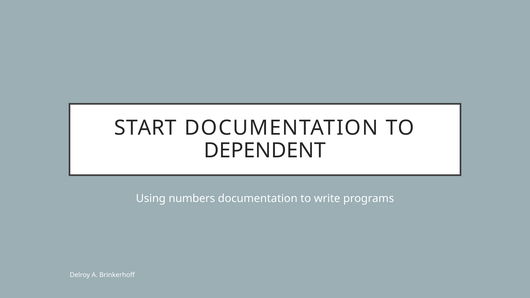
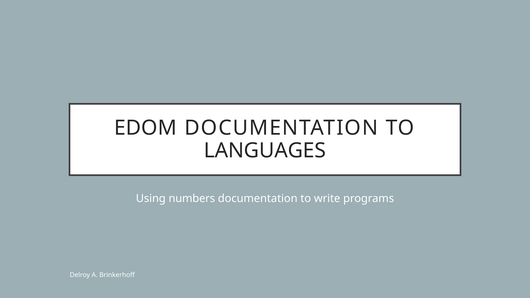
START: START -> EDOM (145, 128)
DEPENDENT: DEPENDENT -> LANGUAGES (265, 151)
